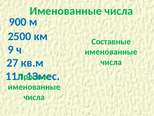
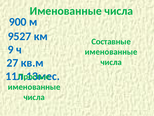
2500: 2500 -> 9527 (19, 36)
